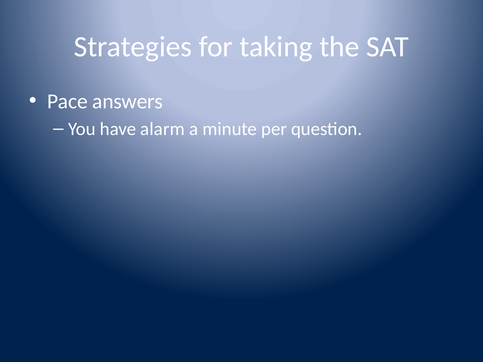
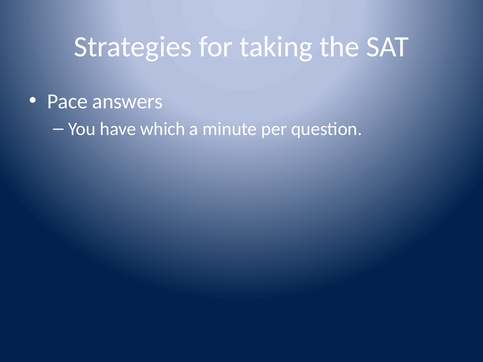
alarm: alarm -> which (163, 129)
